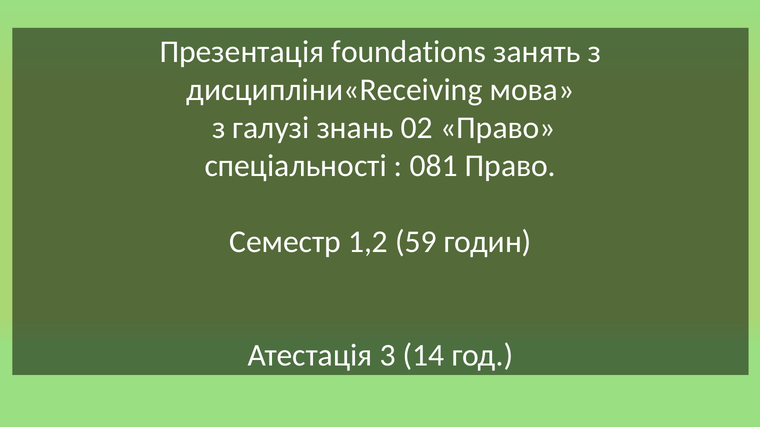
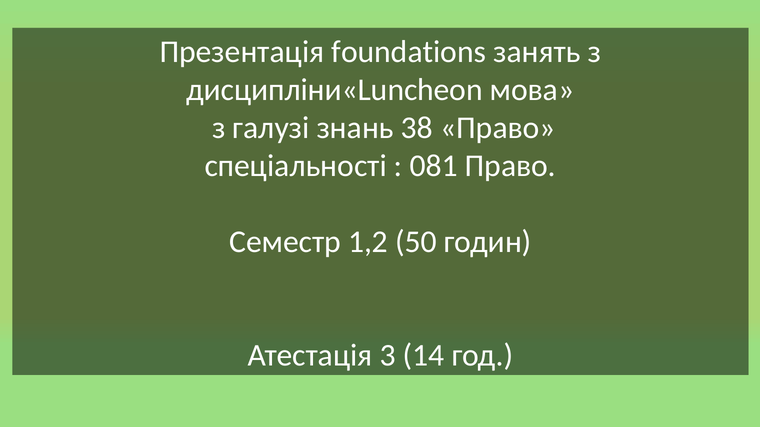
дисципліни«Receiving: дисципліни«Receiving -> дисципліни«Luncheon (335, 90)
02: 02 -> 38 (417, 128)
59: 59 -> 50 (416, 242)
